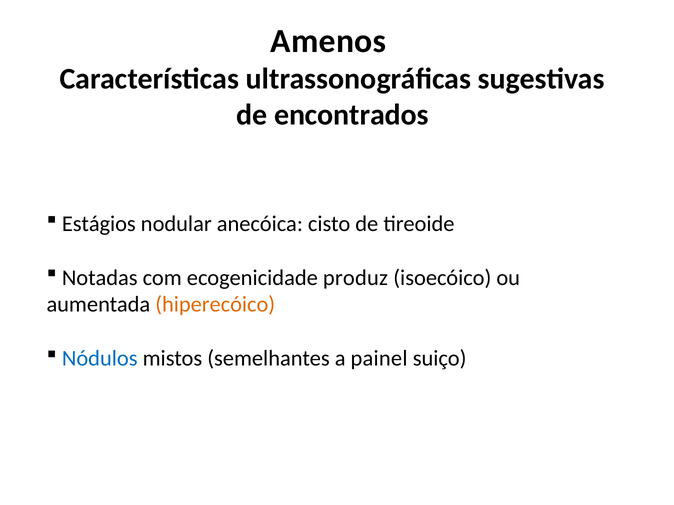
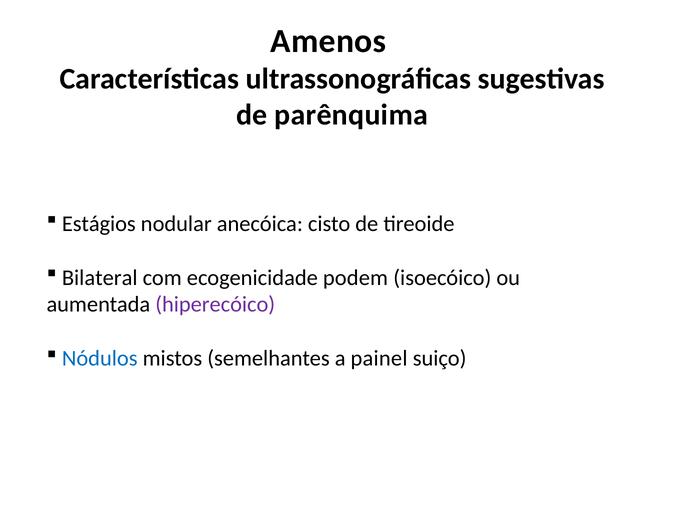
encontrados: encontrados -> parênquima (351, 115)
Notadas: Notadas -> Bilateral (100, 278)
produz: produz -> podem (355, 278)
hiperecóico colour: orange -> purple (215, 305)
